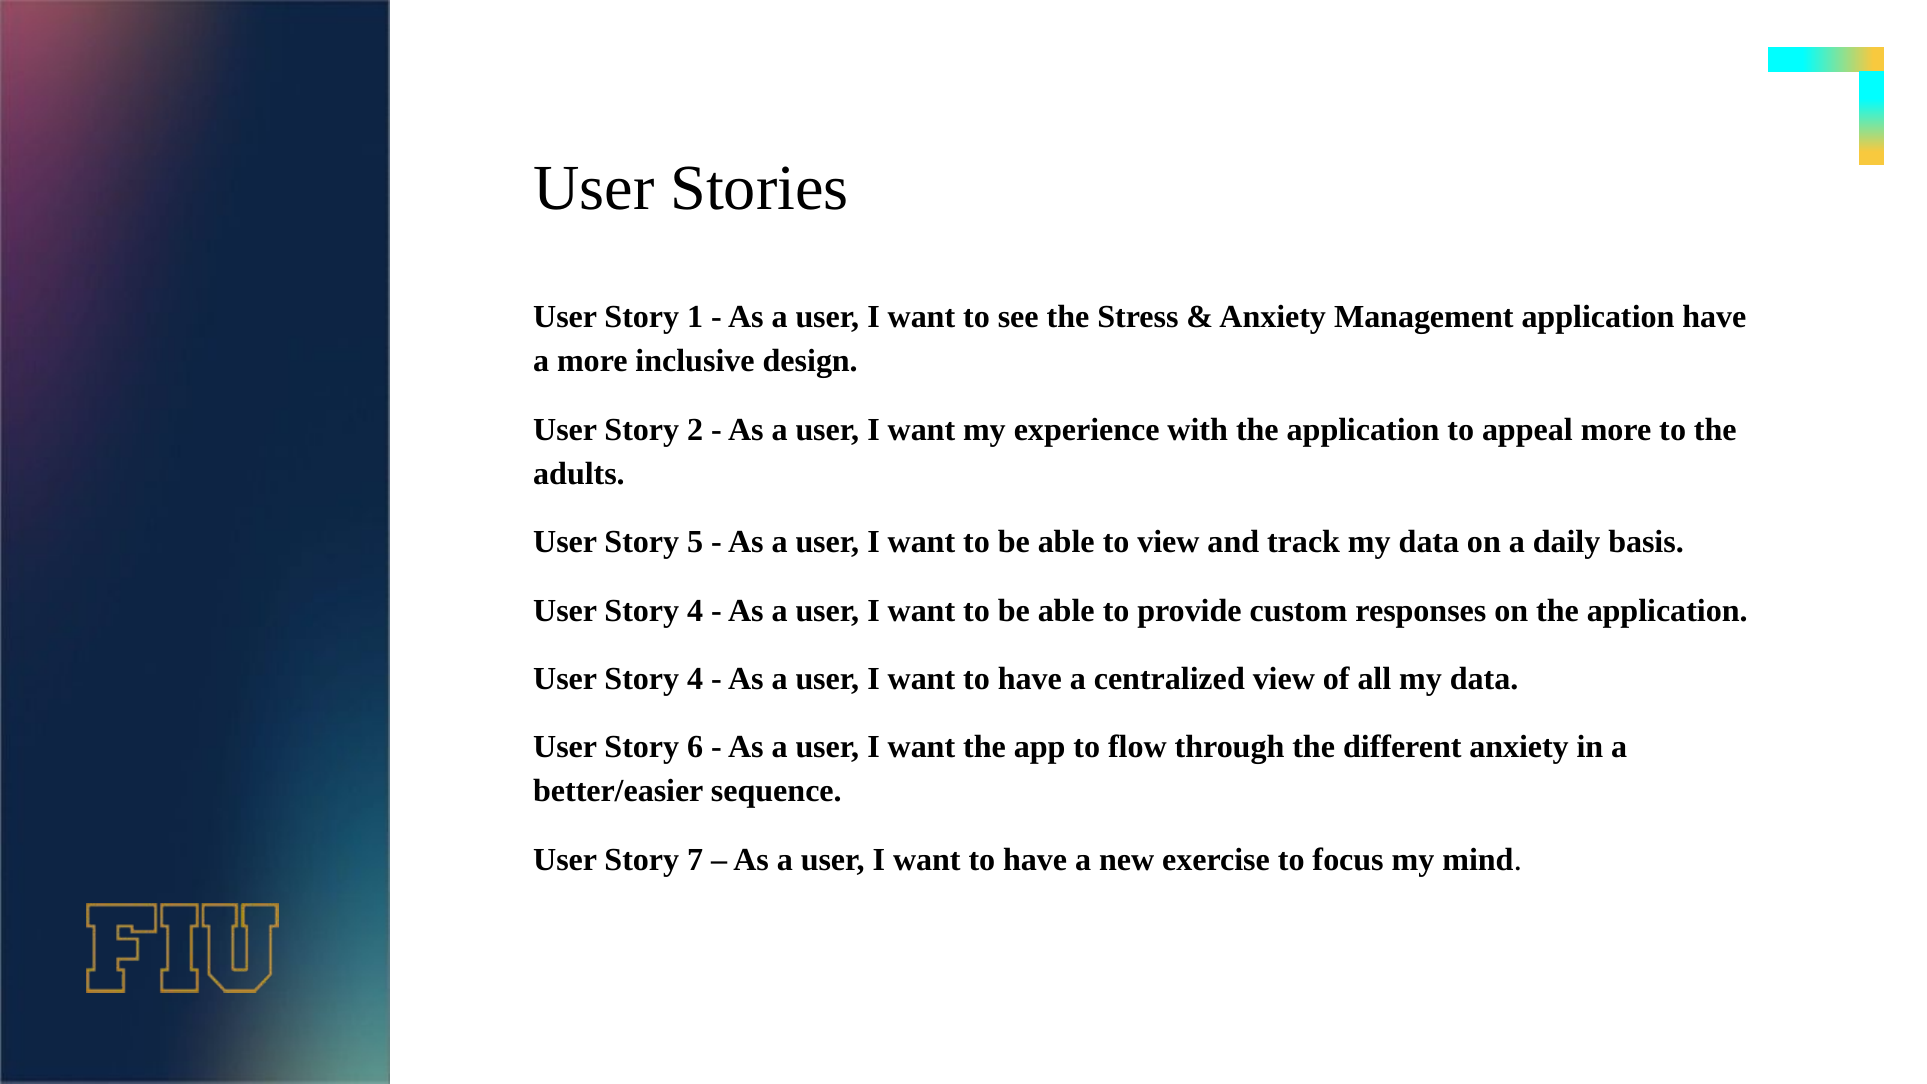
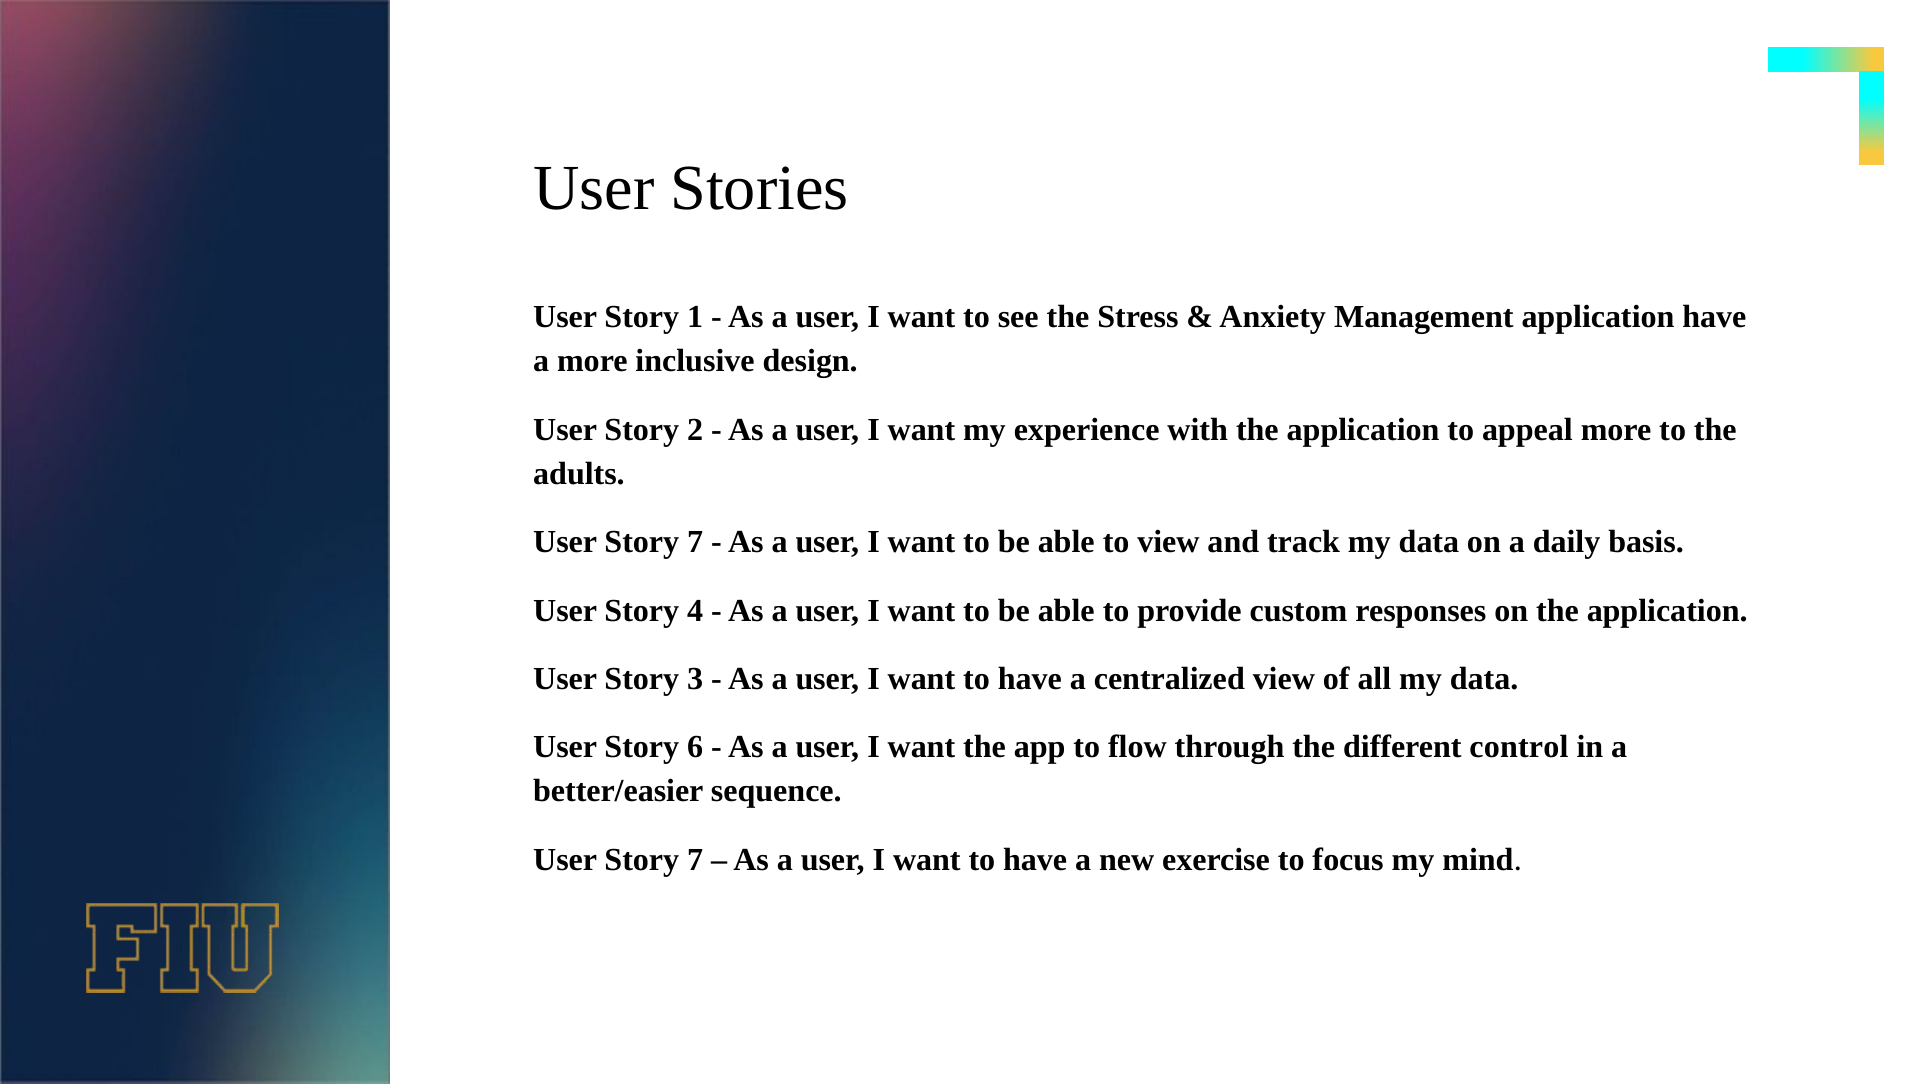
5: 5 -> 7 (695, 542)
4: 4 -> 3 (695, 679)
different anxiety: anxiety -> control (1519, 747)
